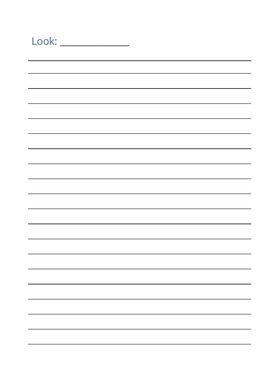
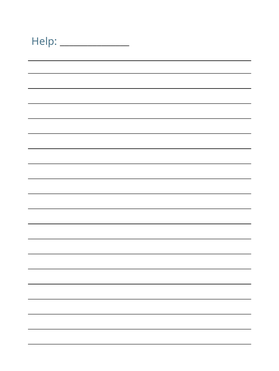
Look: Look -> Help (44, 42)
